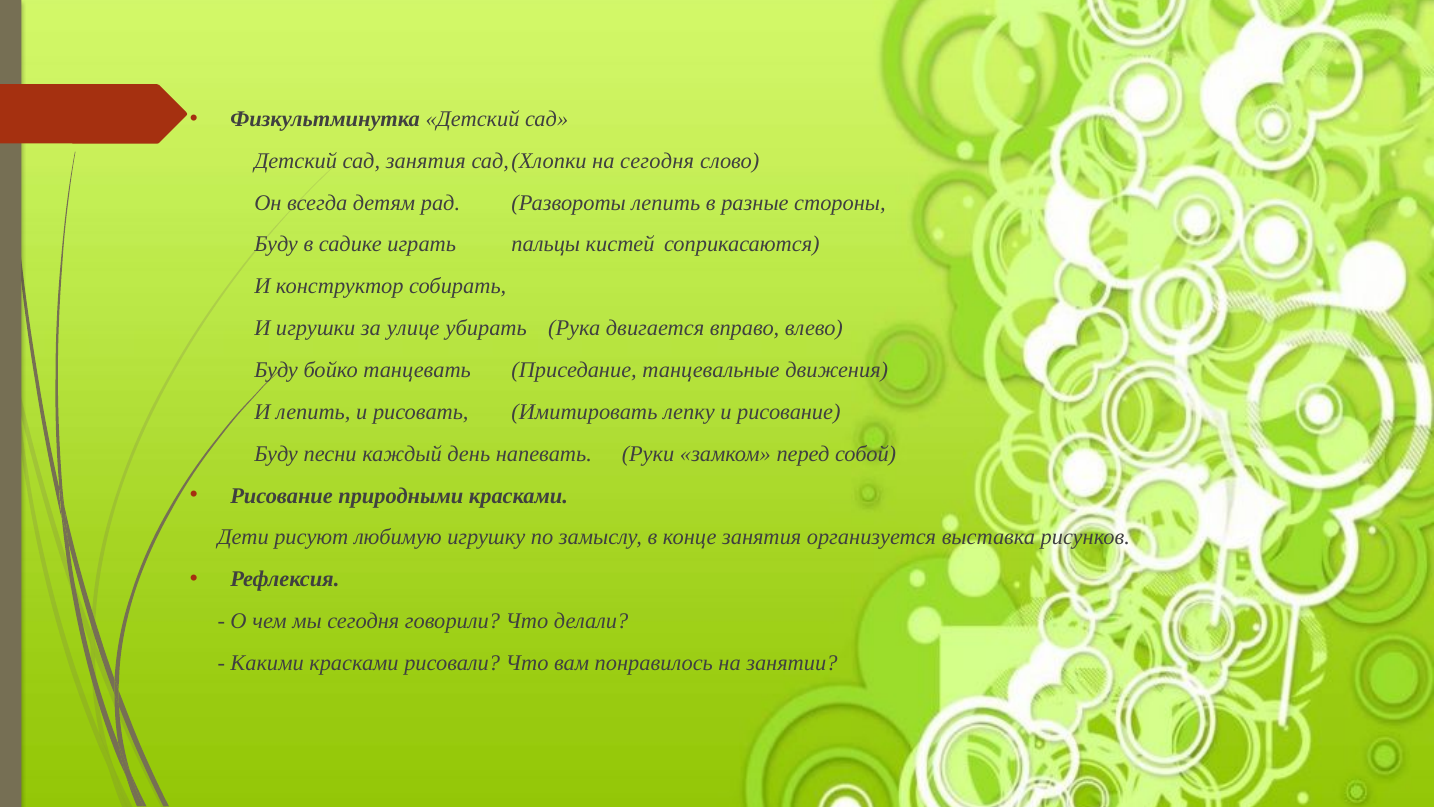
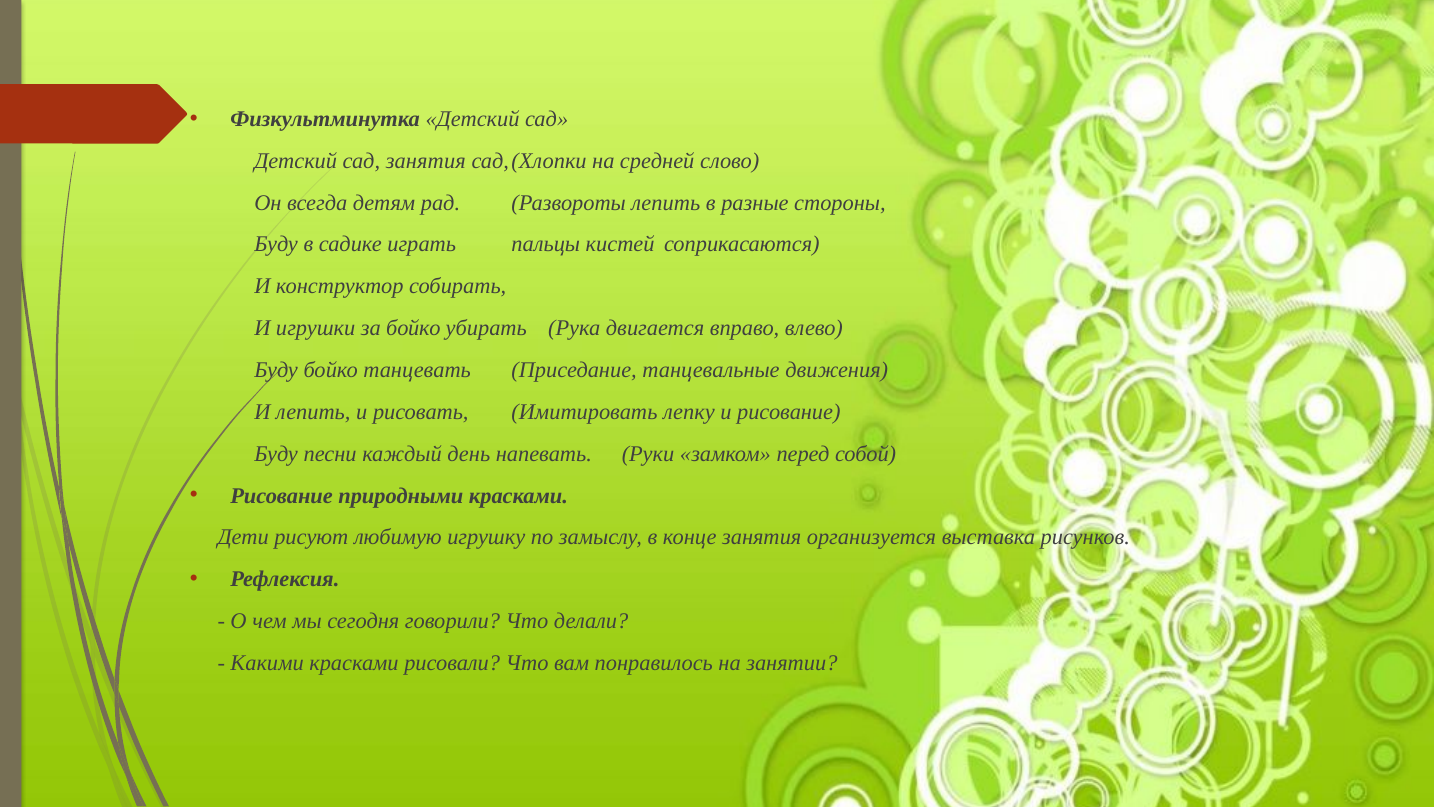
на сегодня: сегодня -> средней (657, 161)
за улице: улице -> бойко (413, 328)
